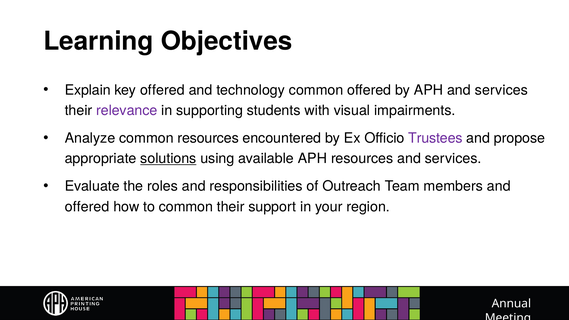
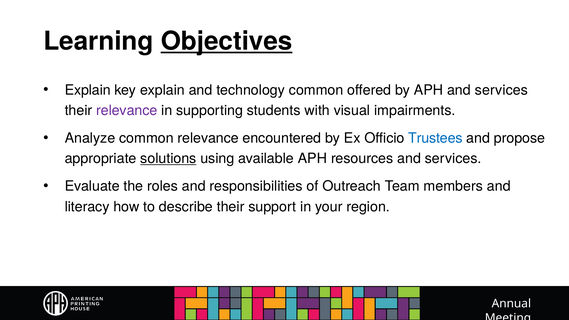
Objectives underline: none -> present (227, 41)
key offered: offered -> explain (162, 90)
common resources: resources -> relevance (208, 138)
Trustees colour: purple -> blue (435, 138)
offered: offered -> literacy (87, 207)
to common: common -> describe (186, 207)
